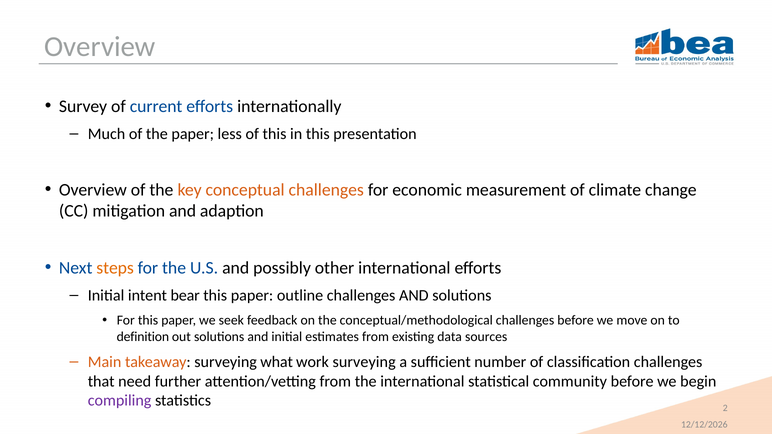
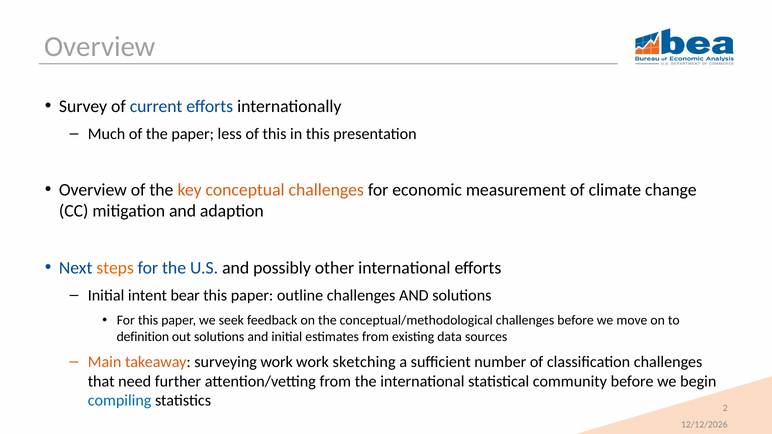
surveying what: what -> work (277, 362)
work surveying: surveying -> sketching (364, 362)
compiling colour: purple -> blue (120, 401)
